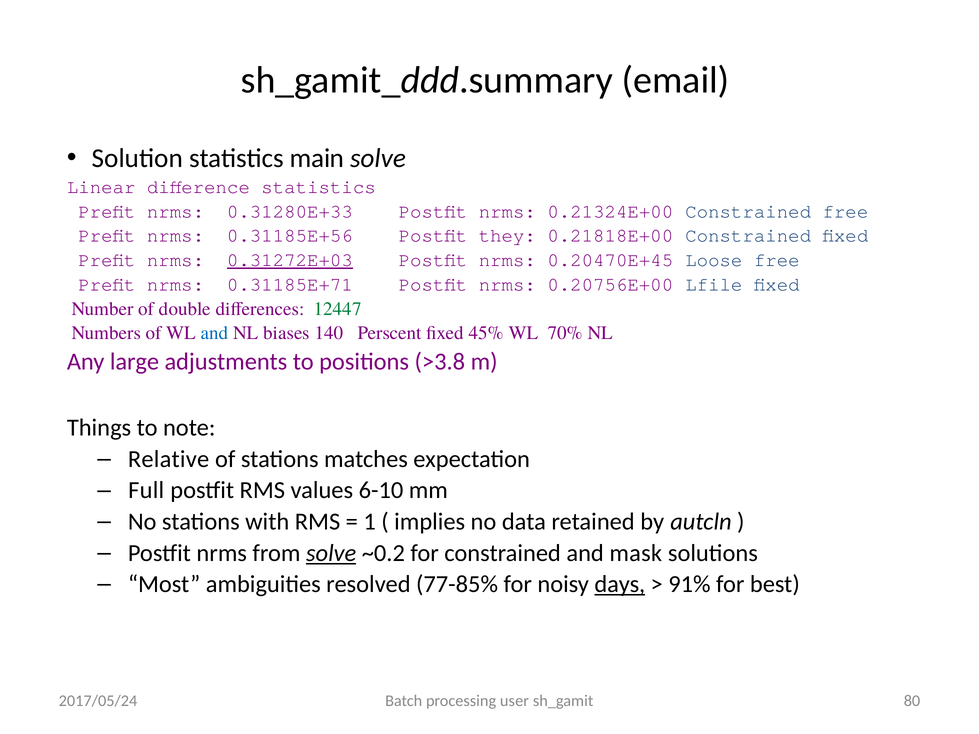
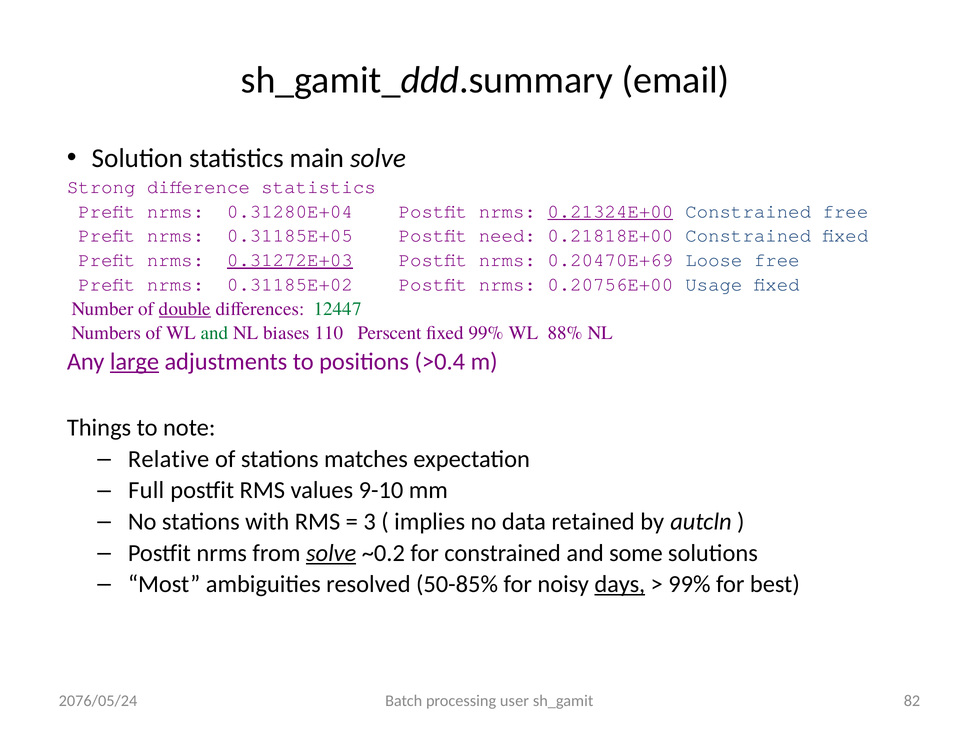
Linear: Linear -> Strong (101, 187)
0.31280E+33: 0.31280E+33 -> 0.31280E+04 (290, 211)
0.21324E+00 underline: none -> present (610, 211)
0.31185E+56: 0.31185E+56 -> 0.31185E+05 (290, 236)
they: they -> need (507, 236)
0.20470E+45: 0.20470E+45 -> 0.20470E+69 (610, 260)
0.31185E+71: 0.31185E+71 -> 0.31185E+02 (290, 285)
Lfile: Lfile -> Usage (714, 285)
double underline: none -> present (185, 309)
and colour: blue -> green (215, 333)
140: 140 -> 110 (329, 333)
fixed 45%: 45% -> 99% (486, 333)
70%: 70% -> 88% (565, 333)
large underline: none -> present (135, 362)
>3.8: >3.8 -> >0.4 (440, 362)
6-10: 6-10 -> 9-10 (381, 491)
1: 1 -> 3 (370, 522)
mask: mask -> some (636, 553)
77-85%: 77-85% -> 50-85% (457, 585)
91%: 91% -> 99% (689, 585)
80: 80 -> 82 (912, 701)
2017/05/24: 2017/05/24 -> 2076/05/24 (98, 701)
